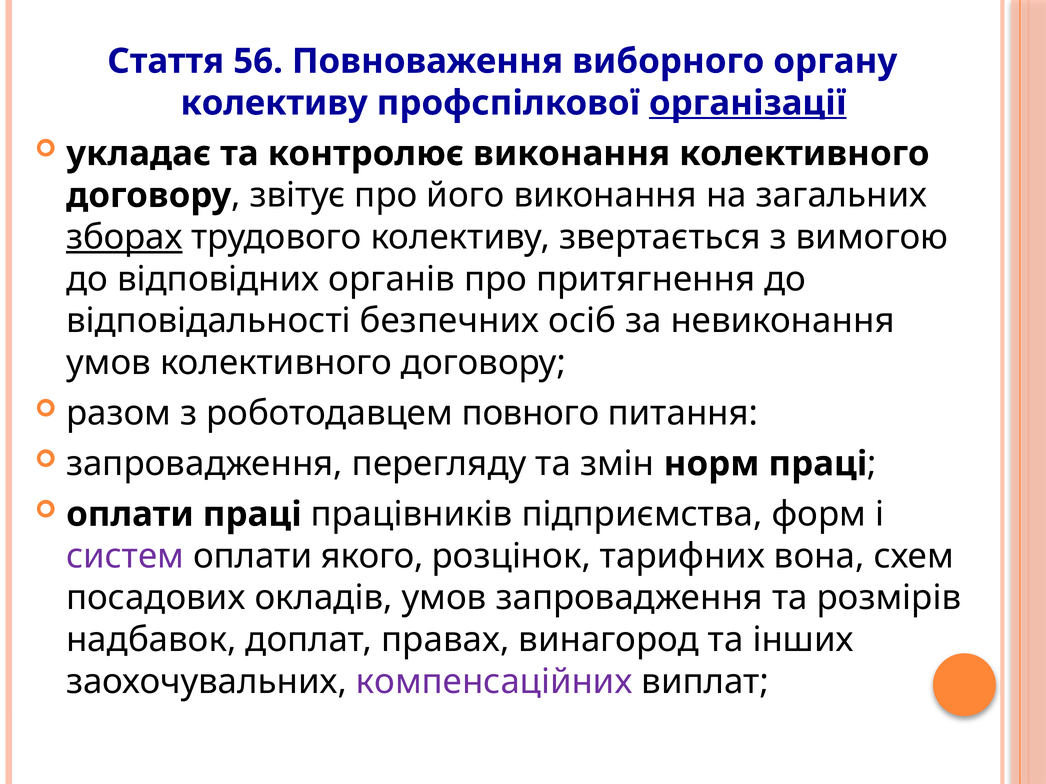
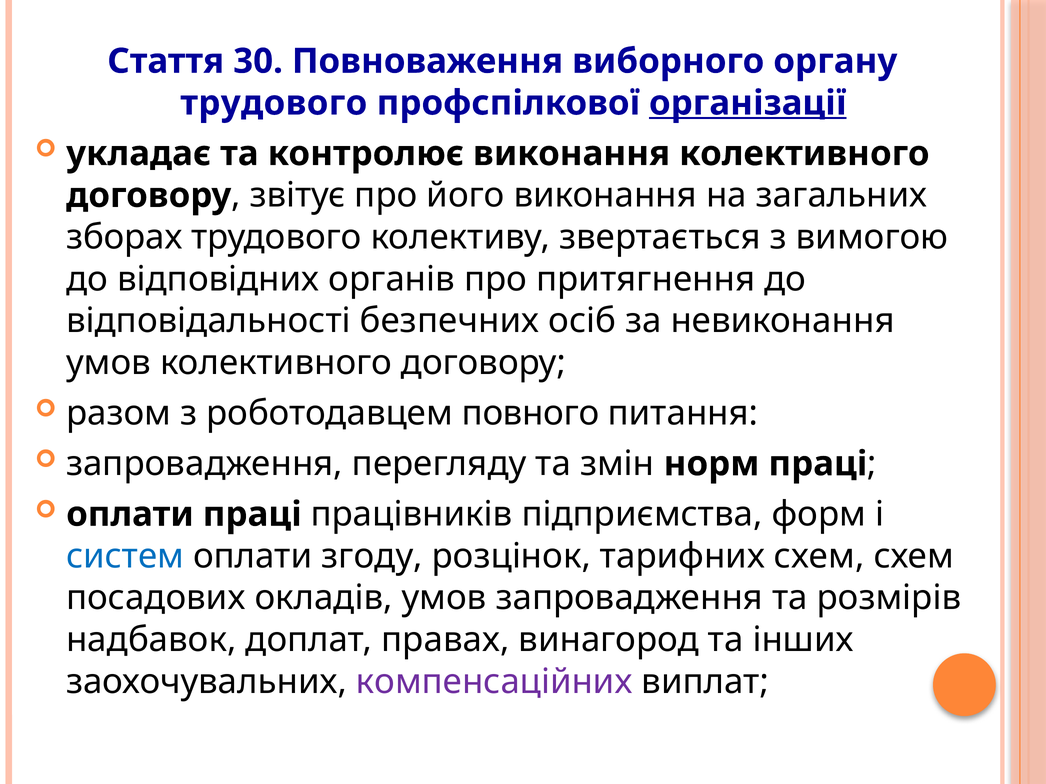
56: 56 -> 30 (258, 61)
колективу: колективу -> трудового (274, 103)
зборах underline: present -> none (124, 237)
систем colour: purple -> blue (125, 556)
якого: якого -> згоду (372, 556)
тарифних вона: вона -> схем (819, 556)
